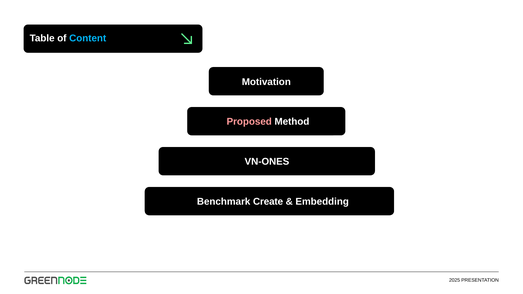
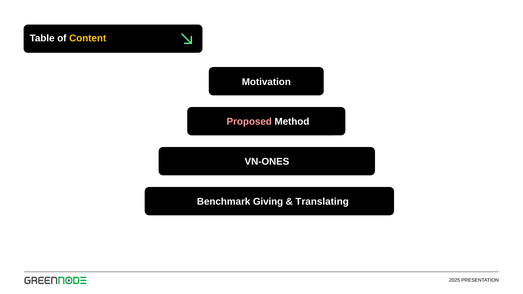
Content colour: light blue -> yellow (88, 38)
Create: Create -> Giving (268, 202)
Embedding: Embedding -> Translating (322, 202)
